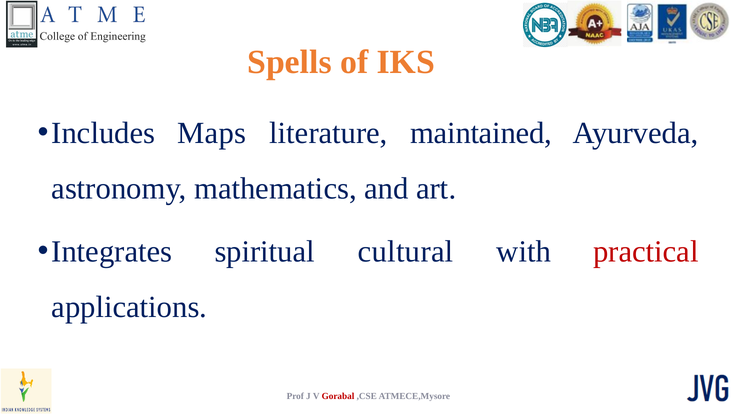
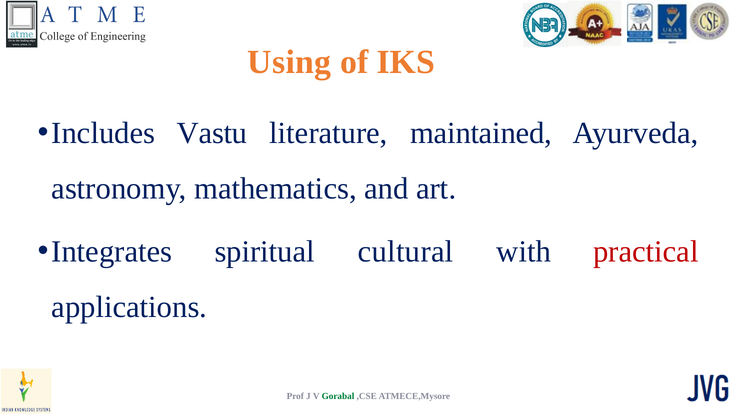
Spells: Spells -> Using (289, 62)
Maps: Maps -> Vastu (212, 133)
Gorabal colour: red -> green (338, 396)
